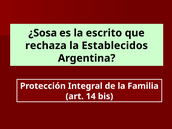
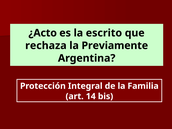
¿Sosa: ¿Sosa -> ¿Acto (43, 33)
Establecidos: Establecidos -> Previamente (115, 46)
